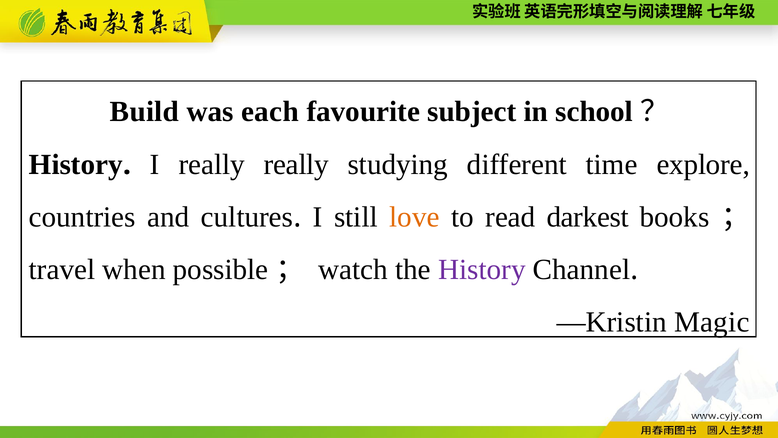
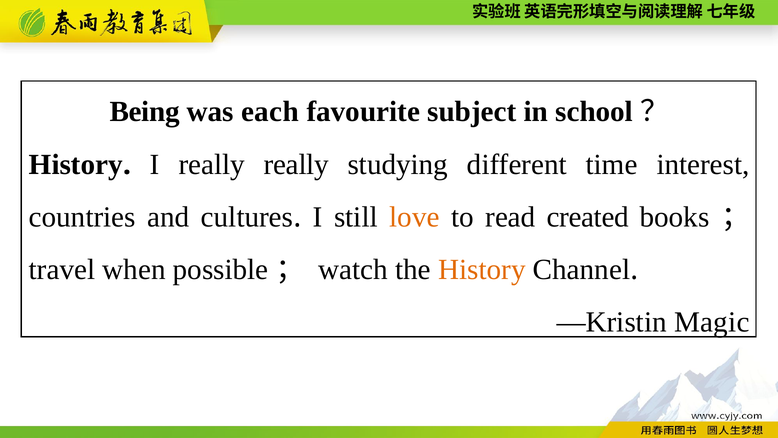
Build: Build -> Being (145, 112)
explore: explore -> interest (703, 164)
darkest: darkest -> created (588, 217)
History colour: purple -> orange (482, 269)
